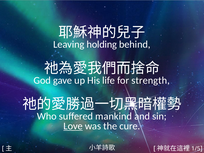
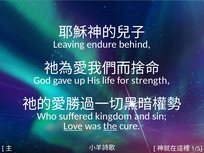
holding: holding -> endure (102, 44)
mankind: mankind -> kingdom (114, 116)
the underline: none -> present (110, 126)
